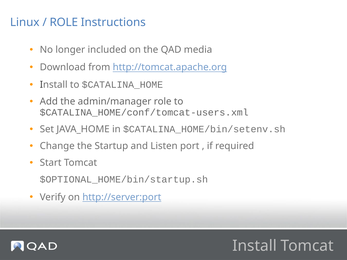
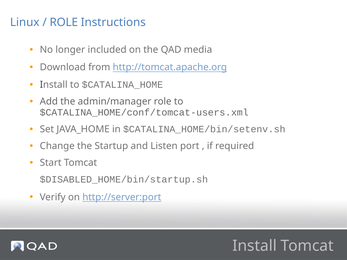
$OPTIONAL_HOME/bin/startup.sh: $OPTIONAL_HOME/bin/startup.sh -> $DISABLED_HOME/bin/startup.sh (124, 180)
